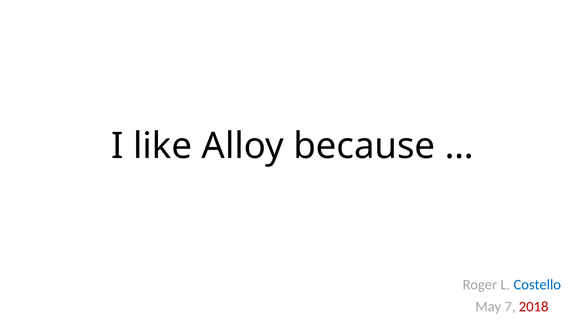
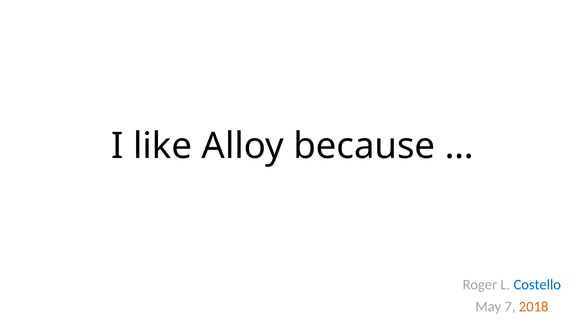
2018 colour: red -> orange (534, 307)
